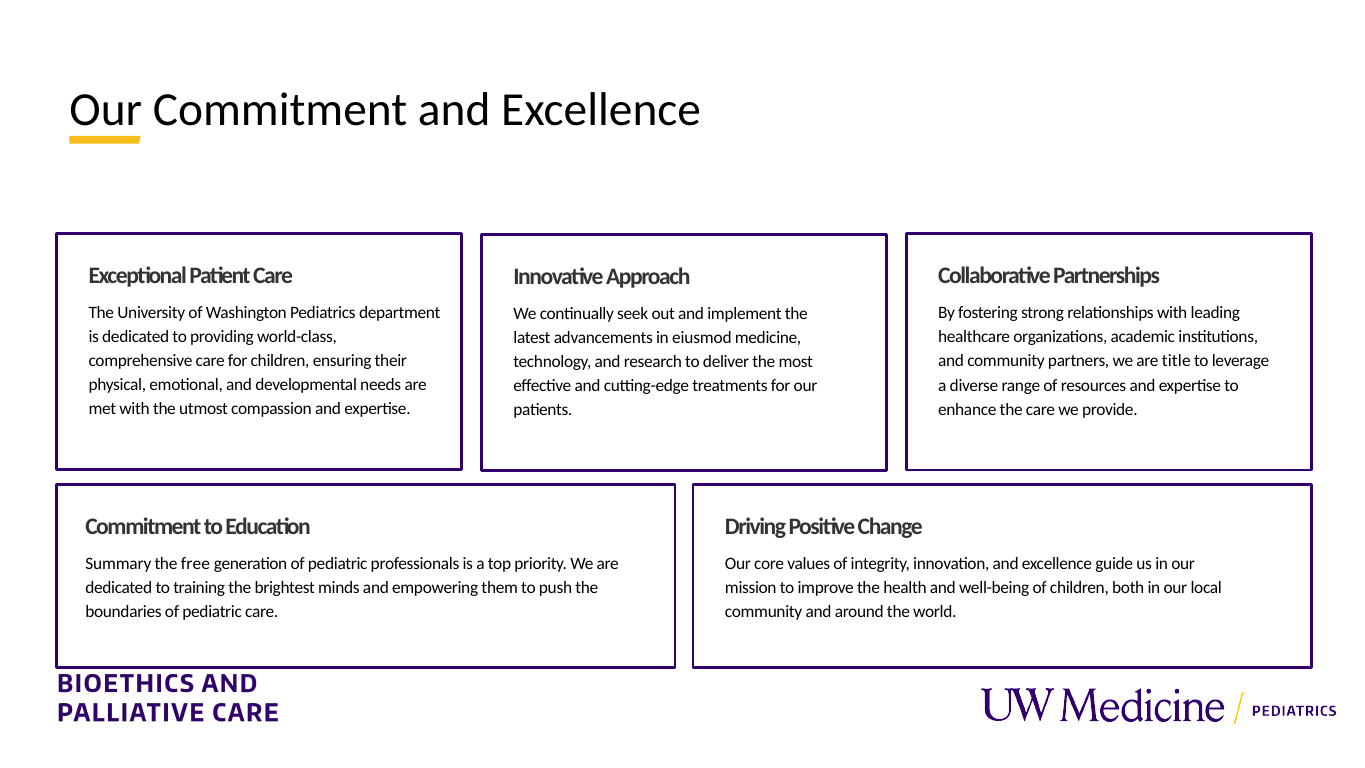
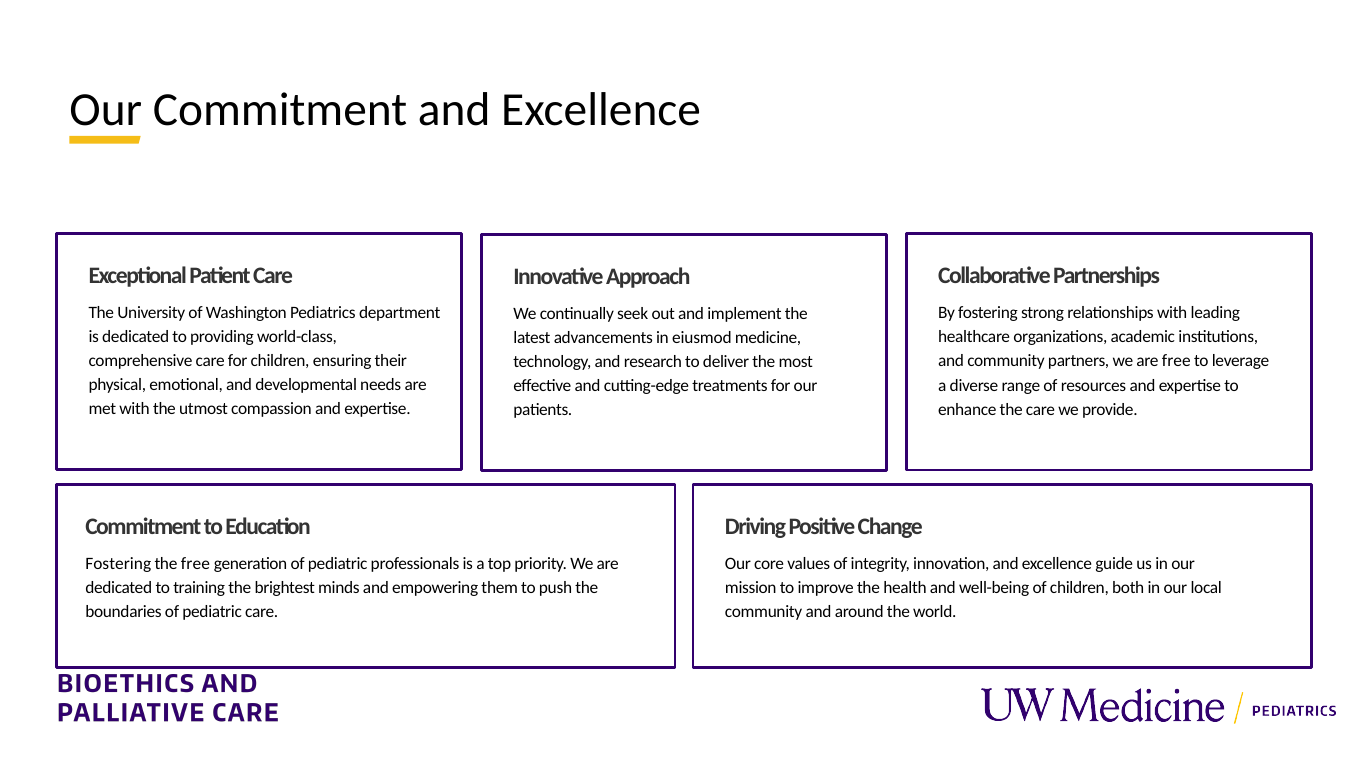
are title: title -> free (1176, 361)
Summary: Summary -> Fostering (118, 564)
